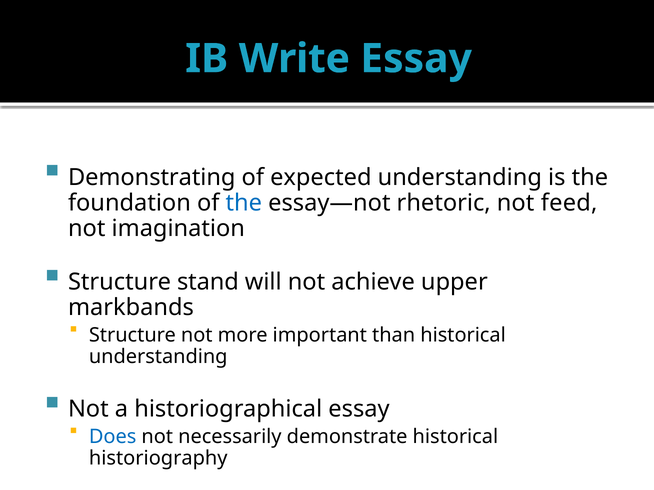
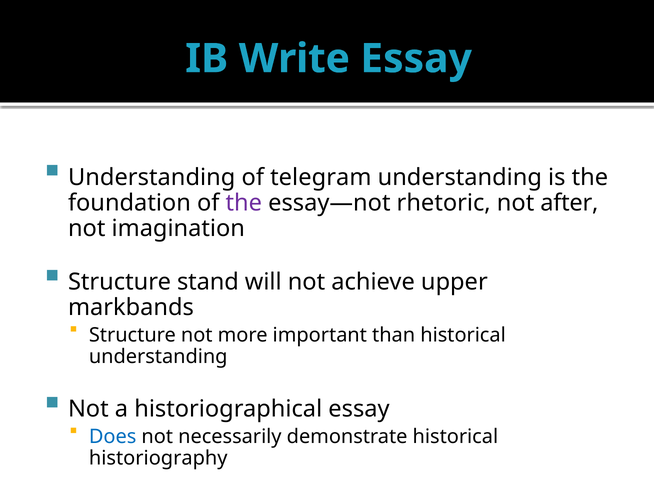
Demonstrating: Demonstrating -> Understanding (152, 178)
expected: expected -> telegram (321, 178)
the colour: blue -> purple (244, 203)
feed: feed -> after (569, 203)
